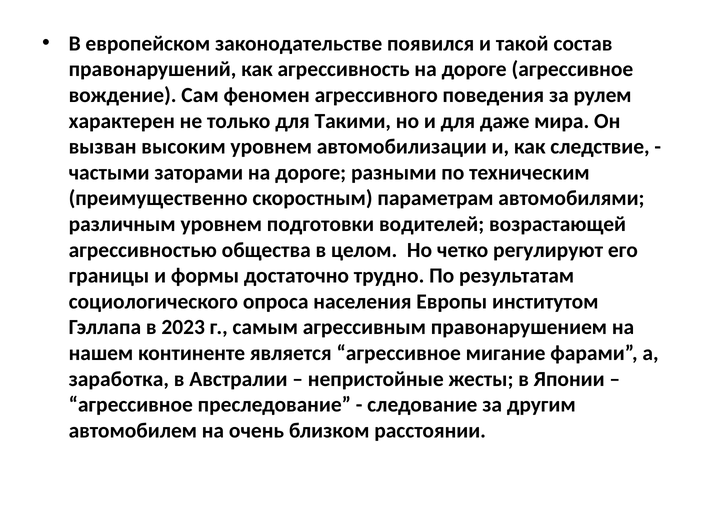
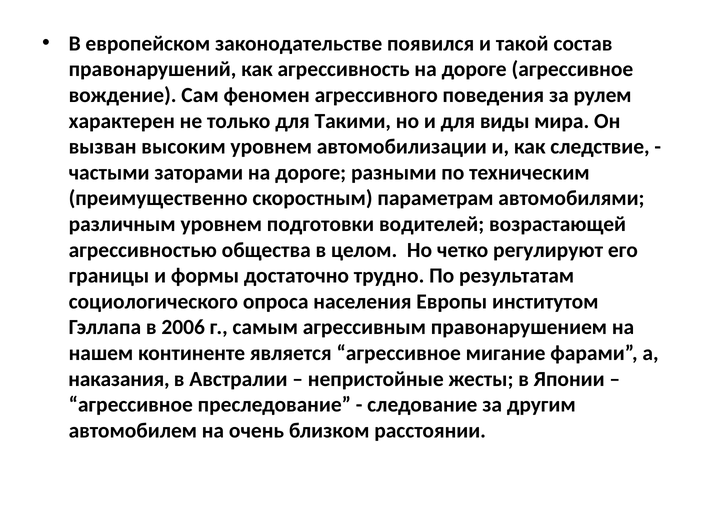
даже: даже -> виды (505, 121)
2023: 2023 -> 2006 (183, 327)
заработка: заработка -> наказания (119, 379)
